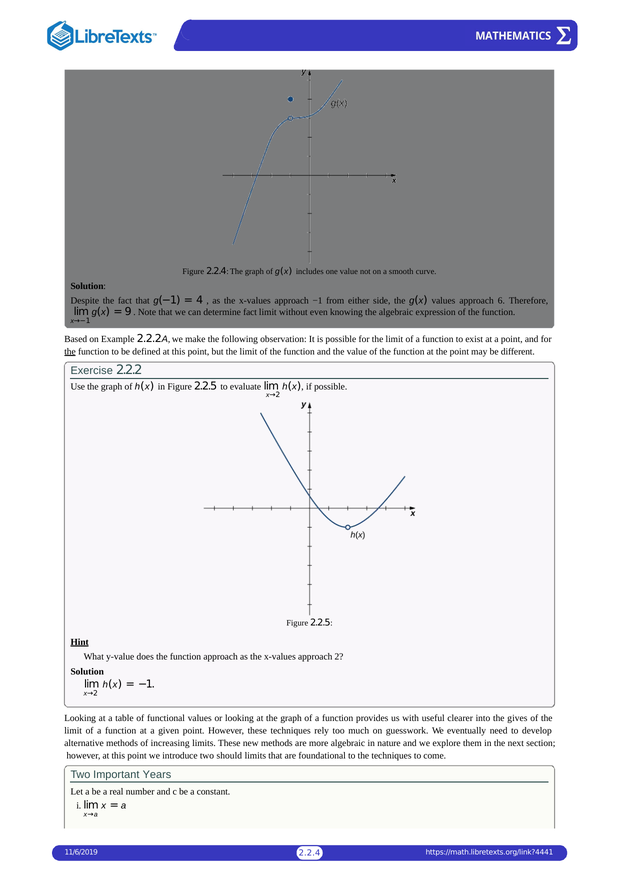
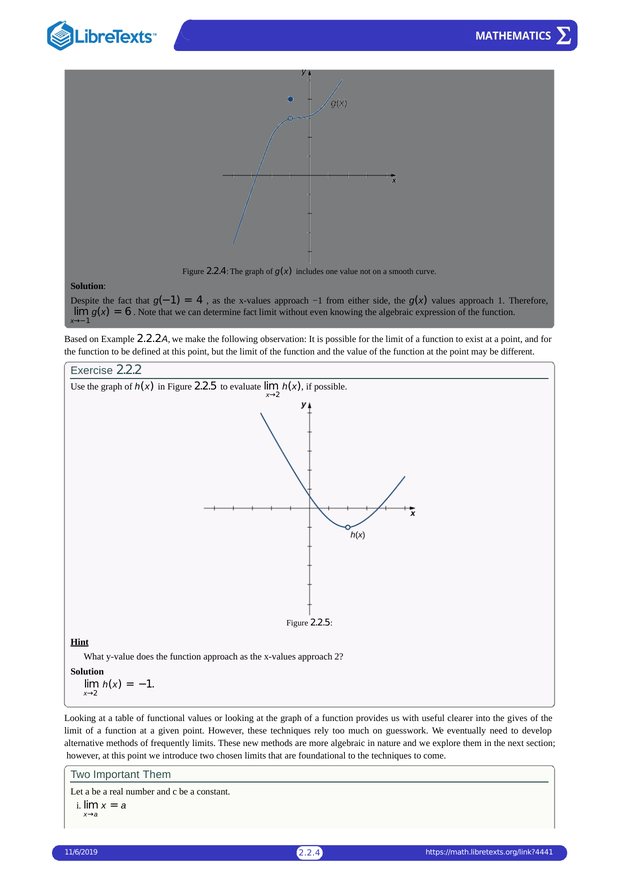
6: 6 -> 1 (501, 301)
9: 9 -> 6 (128, 312)
the underline: present -> none (70, 351)
increasing: increasing -> frequently (170, 743)
should: should -> chosen (229, 756)
Important Years: Years -> Them (157, 775)
